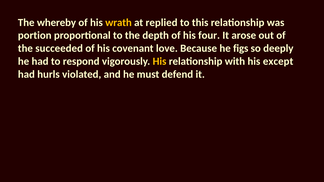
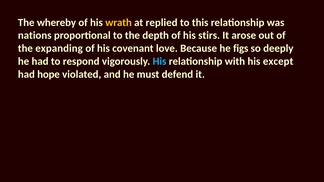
portion: portion -> nations (35, 35)
four: four -> stirs (209, 35)
succeeded: succeeded -> expanding (59, 48)
His colour: yellow -> light blue (160, 61)
hurls: hurls -> hope (49, 74)
